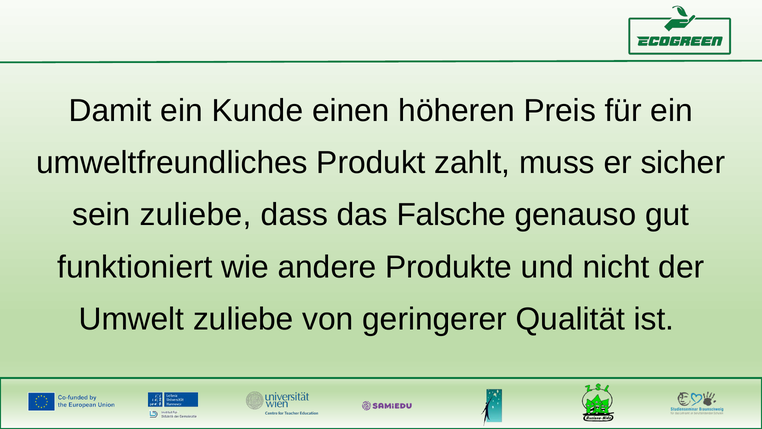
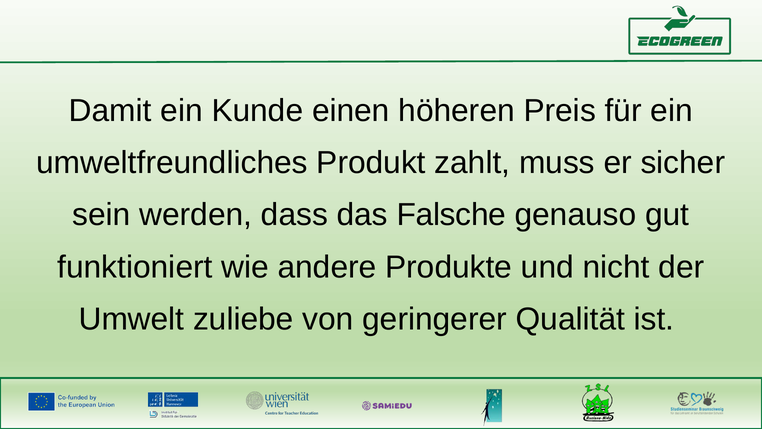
sein zuliebe: zuliebe -> werden (196, 215)
